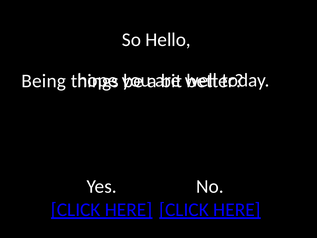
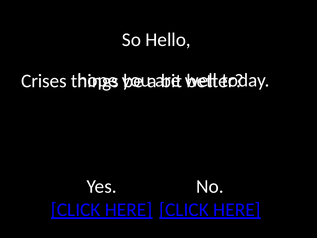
Being: Being -> Crises (44, 81)
